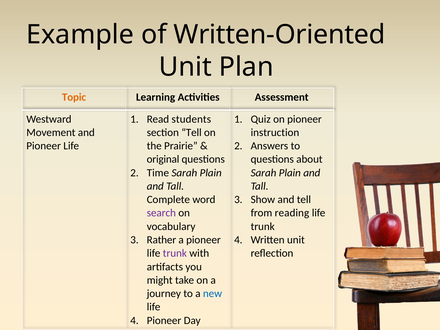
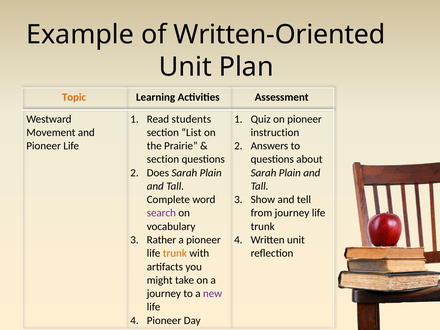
section Tell: Tell -> List (191, 132)
original: original -> section (163, 159)
Time: Time -> Does (158, 173)
from reading: reading -> journey (292, 213)
trunk colour: purple -> orange (175, 253)
new colour: blue -> purple (213, 294)
